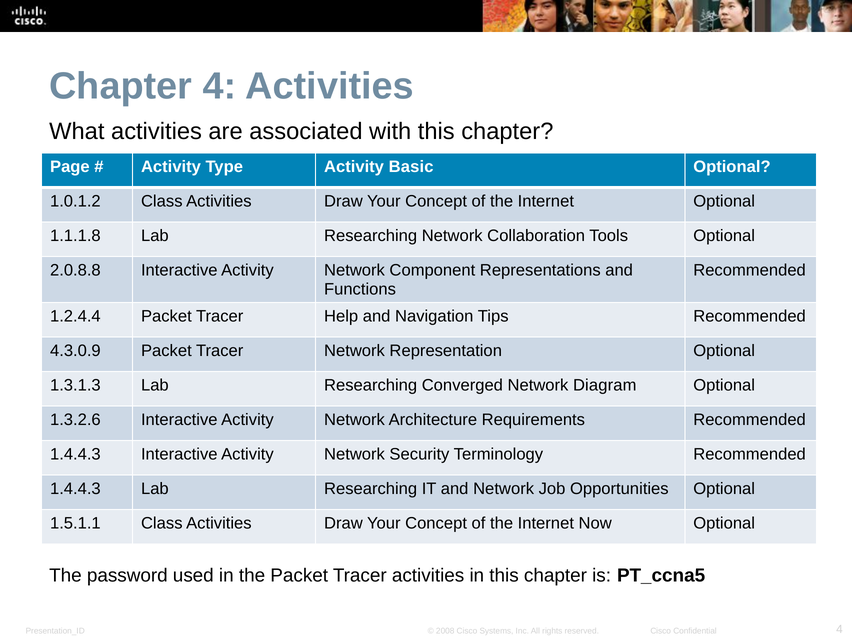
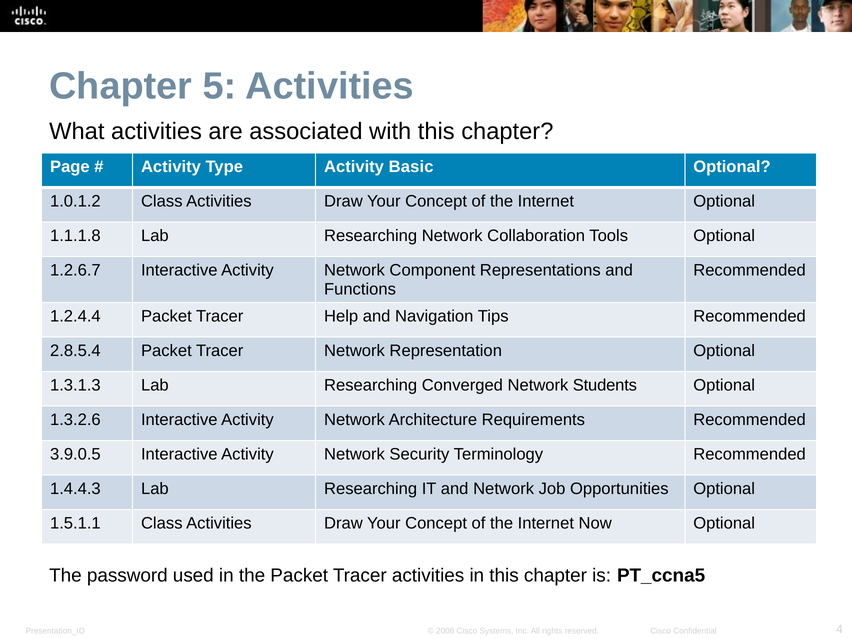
Chapter 4: 4 -> 5 (220, 86)
2.0.8.8: 2.0.8.8 -> 1.2.6.7 (75, 270)
4.3.0.9: 4.3.0.9 -> 2.8.5.4 (75, 351)
Diagram: Diagram -> Students (605, 385)
1.4.4.3: 1.4.4.3 -> 3.9.0.5 (75, 454)
